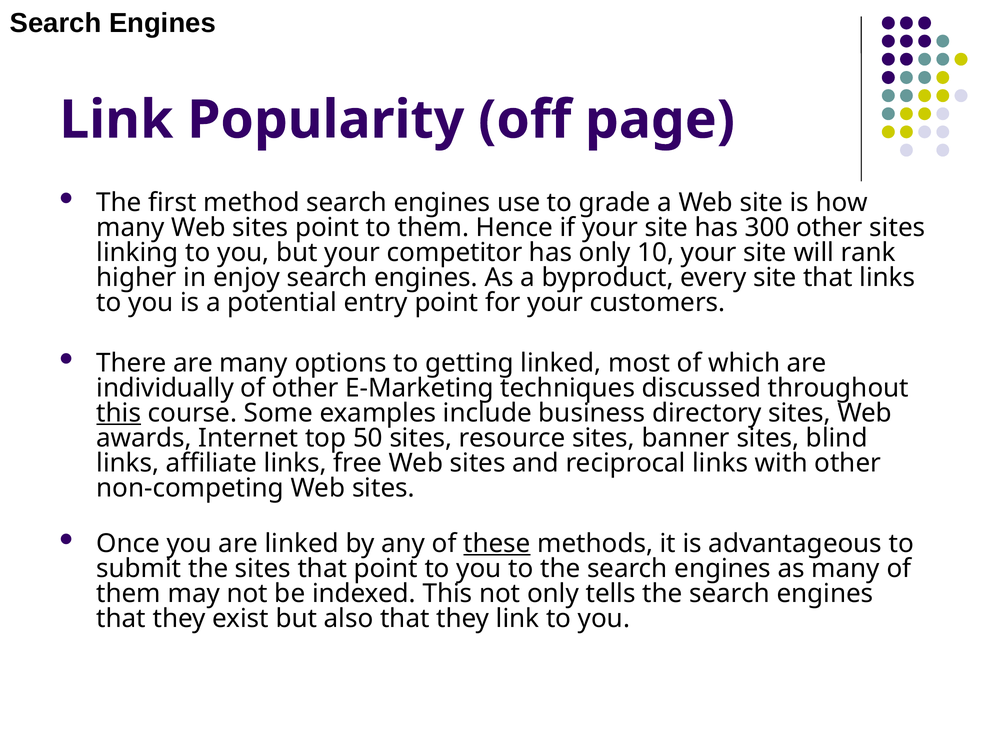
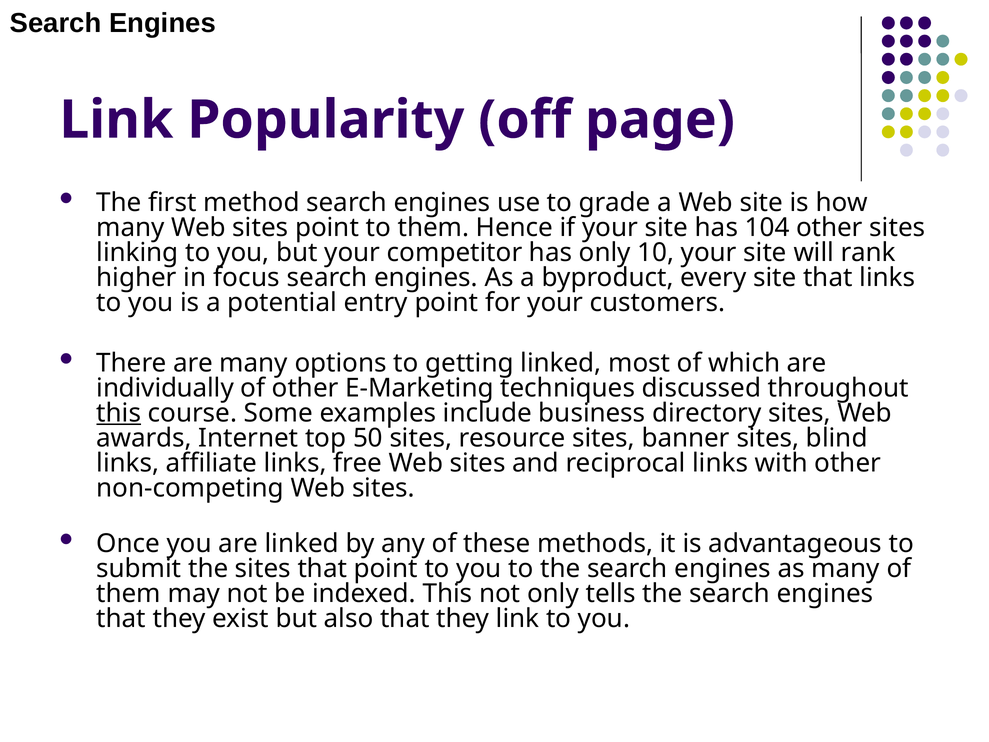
300: 300 -> 104 (767, 227)
enjoy: enjoy -> focus (247, 277)
these underline: present -> none (497, 543)
